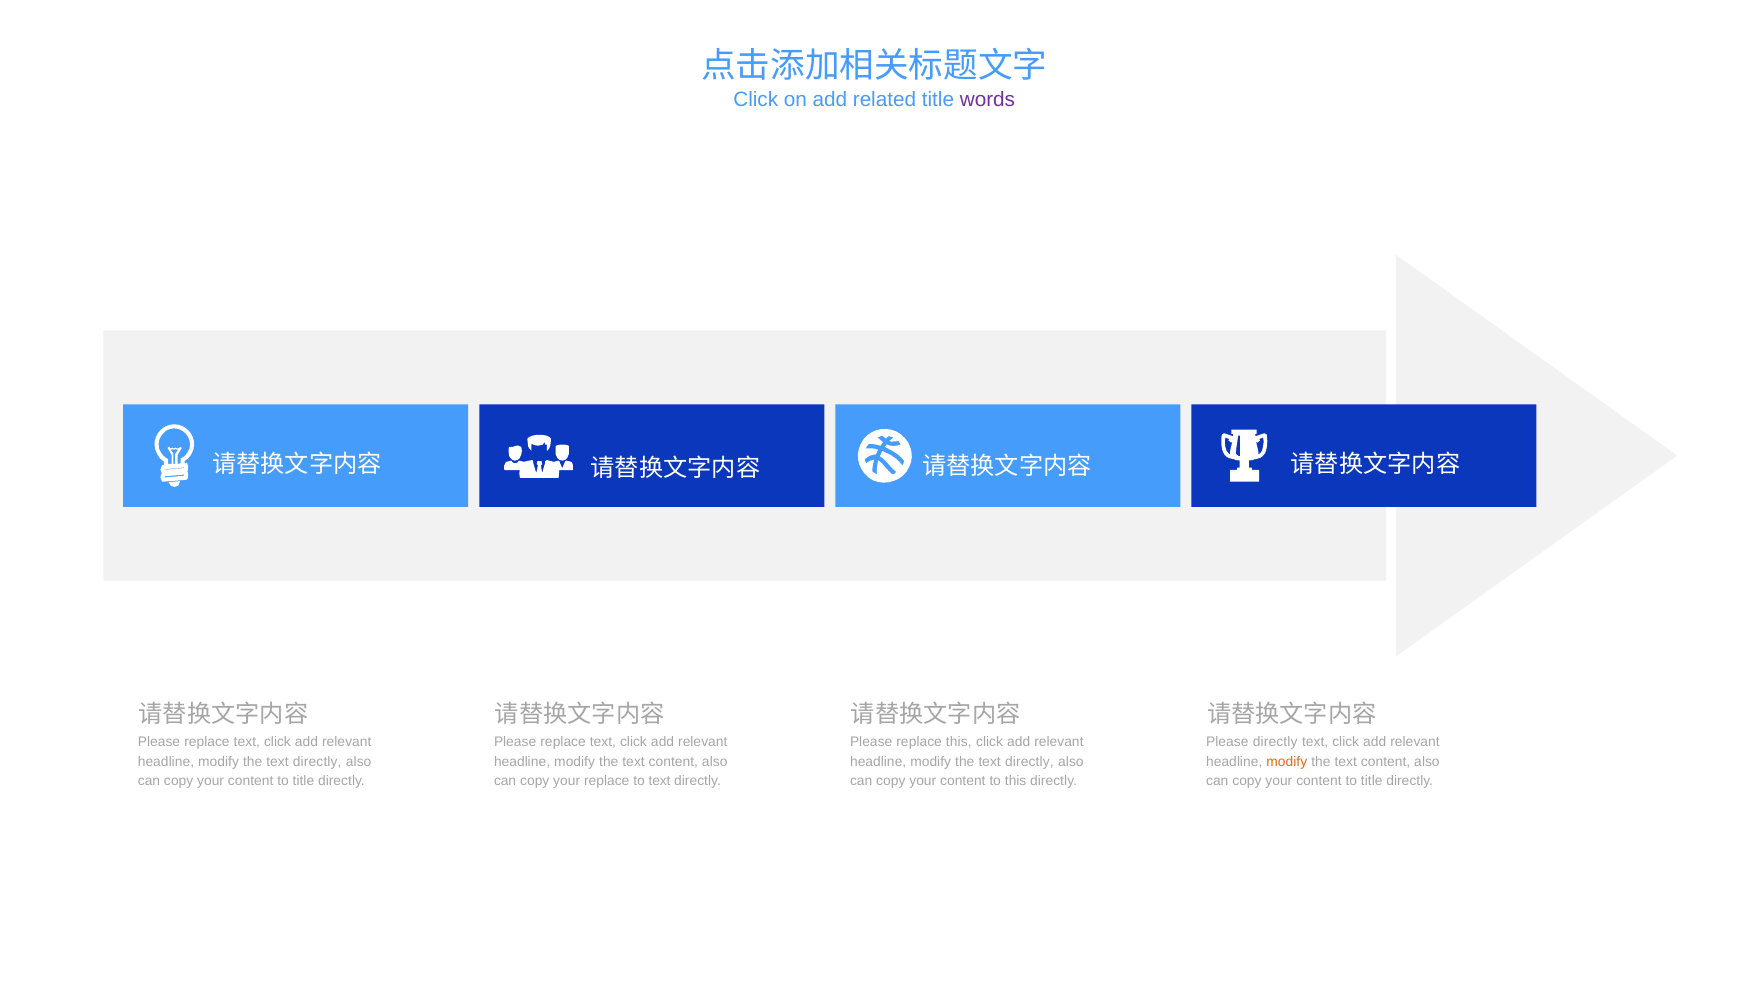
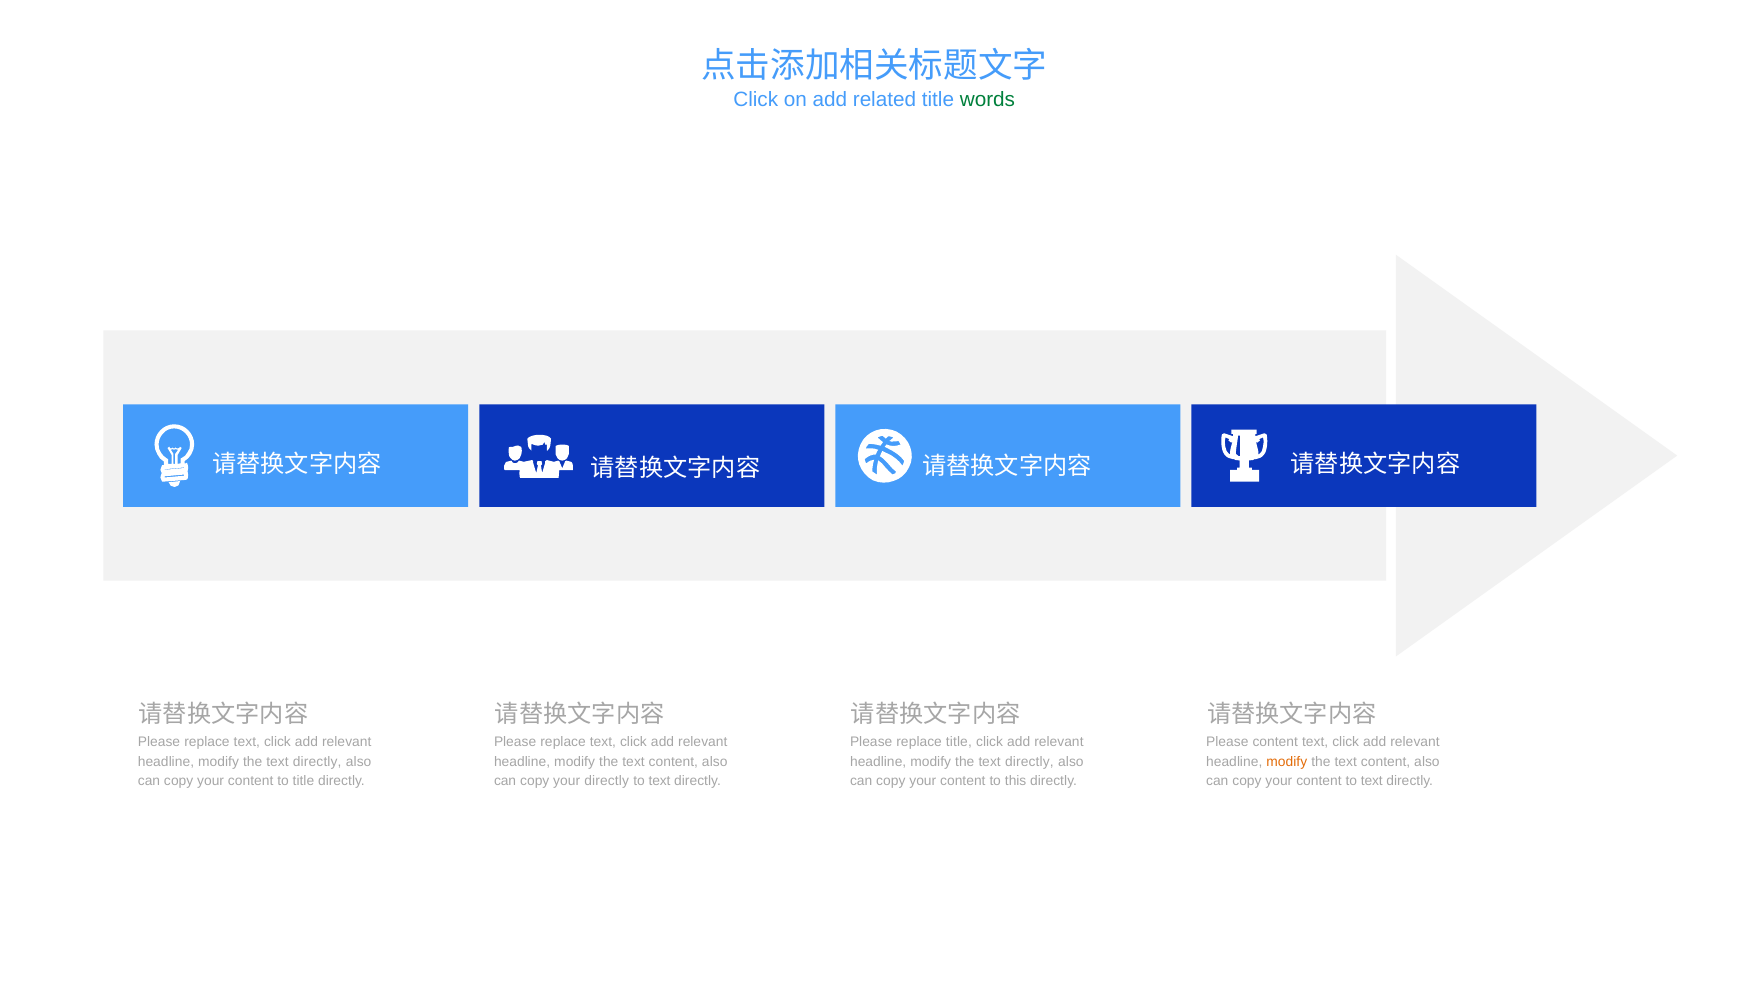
words colour: purple -> green (987, 100)
replace this: this -> title (959, 741)
Please directly: directly -> content (1275, 741)
your replace: replace -> directly (607, 781)
title: title -> text (1372, 781)
